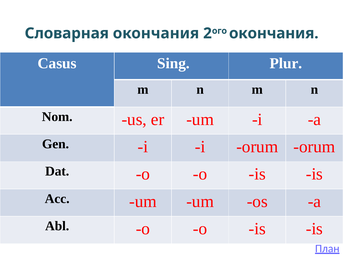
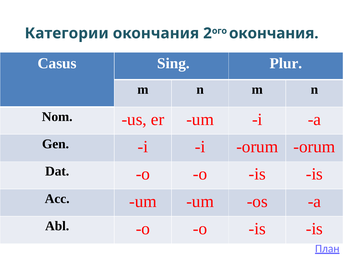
Словарная: Словарная -> Категории (67, 33)
